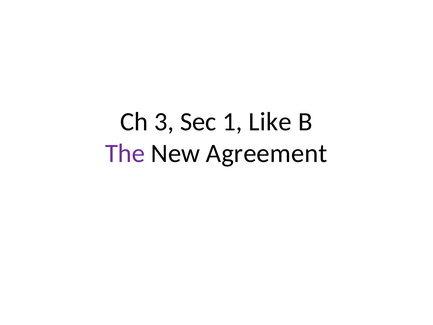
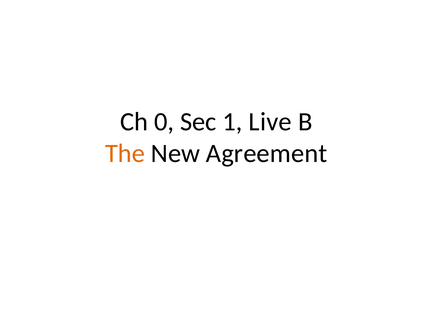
3: 3 -> 0 (164, 122)
Like: Like -> Live (270, 122)
The colour: purple -> orange (125, 153)
